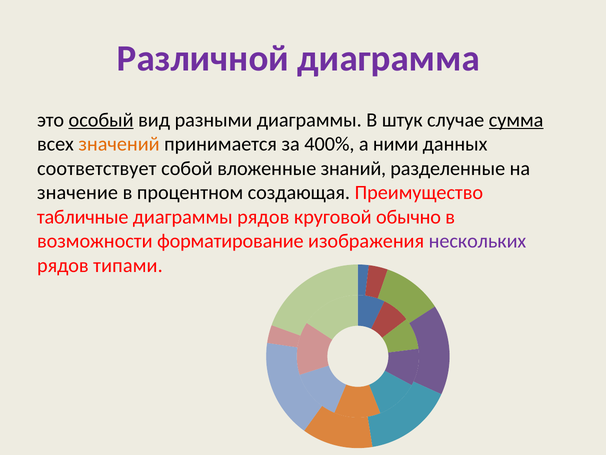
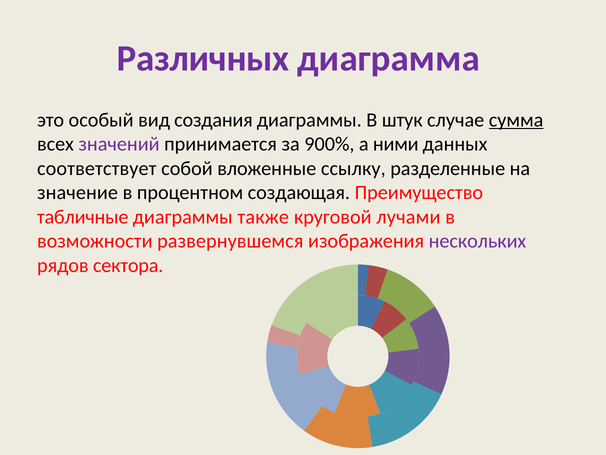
Различной: Различной -> Различных (203, 59)
особый underline: present -> none (101, 120)
разными: разными -> создания (214, 120)
значений colour: orange -> purple (119, 144)
400%: 400% -> 900% (329, 144)
знаний: знаний -> ссылку (353, 168)
диаграммы рядов: рядов -> также (263, 217)
обычно: обычно -> лучами (408, 217)
форматирование: форматирование -> развернувшемся (230, 241)
типами: типами -> сектора (128, 265)
